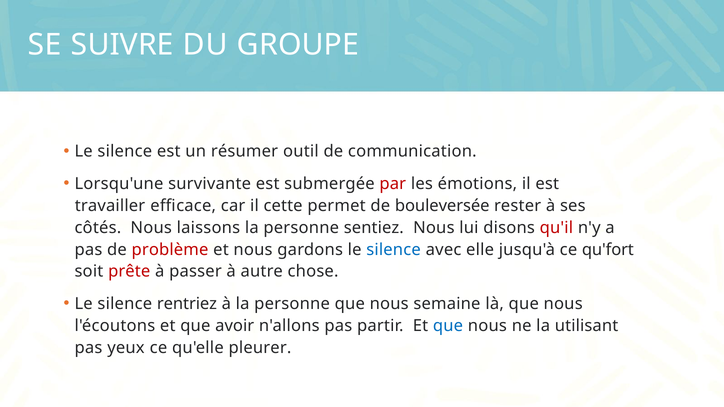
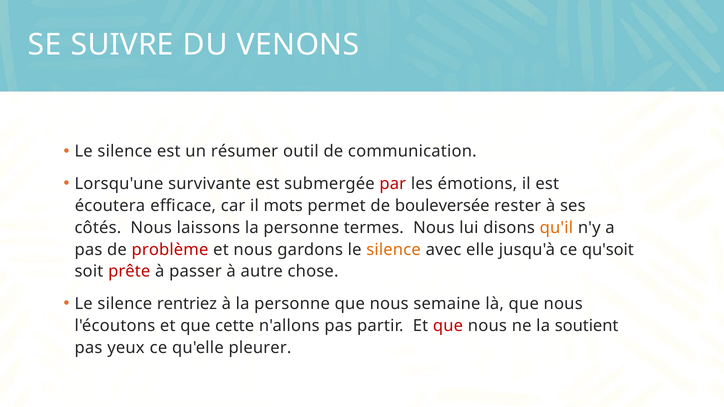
GROUPE: GROUPE -> VENONS (298, 45)
travailler: travailler -> écoutera (110, 206)
cette: cette -> mots (283, 206)
sentiez: sentiez -> termes (374, 228)
qu'il colour: red -> orange (556, 228)
silence colour: blue -> orange (394, 250)
qu'fort: qu'fort -> qu'soit (608, 250)
avoir: avoir -> cette (235, 326)
que colour: blue -> red (448, 326)
utilisant: utilisant -> soutient (587, 326)
